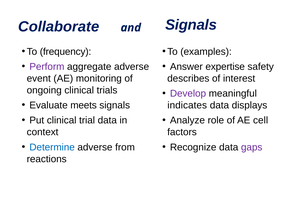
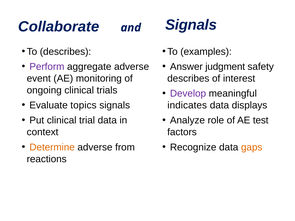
To frequency: frequency -> describes (65, 52)
expertise: expertise -> judgment (225, 67)
meets: meets -> topics (83, 105)
cell: cell -> test (261, 120)
Determine colour: blue -> orange (52, 147)
gaps colour: purple -> orange (252, 147)
